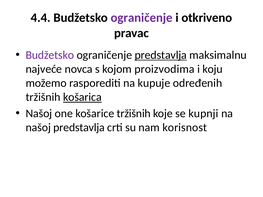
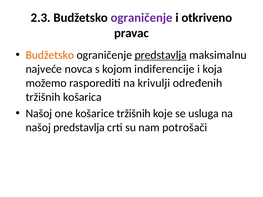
4.4: 4.4 -> 2.3 (41, 18)
Budžetsko colour: purple -> orange (50, 55)
proizvodima: proizvodima -> indiferencije (164, 69)
koju: koju -> koja (212, 69)
kupuje: kupuje -> krivulji (154, 83)
košarica underline: present -> none (82, 97)
kupnji: kupnji -> usluga (204, 114)
korisnost: korisnost -> potrošači (185, 128)
